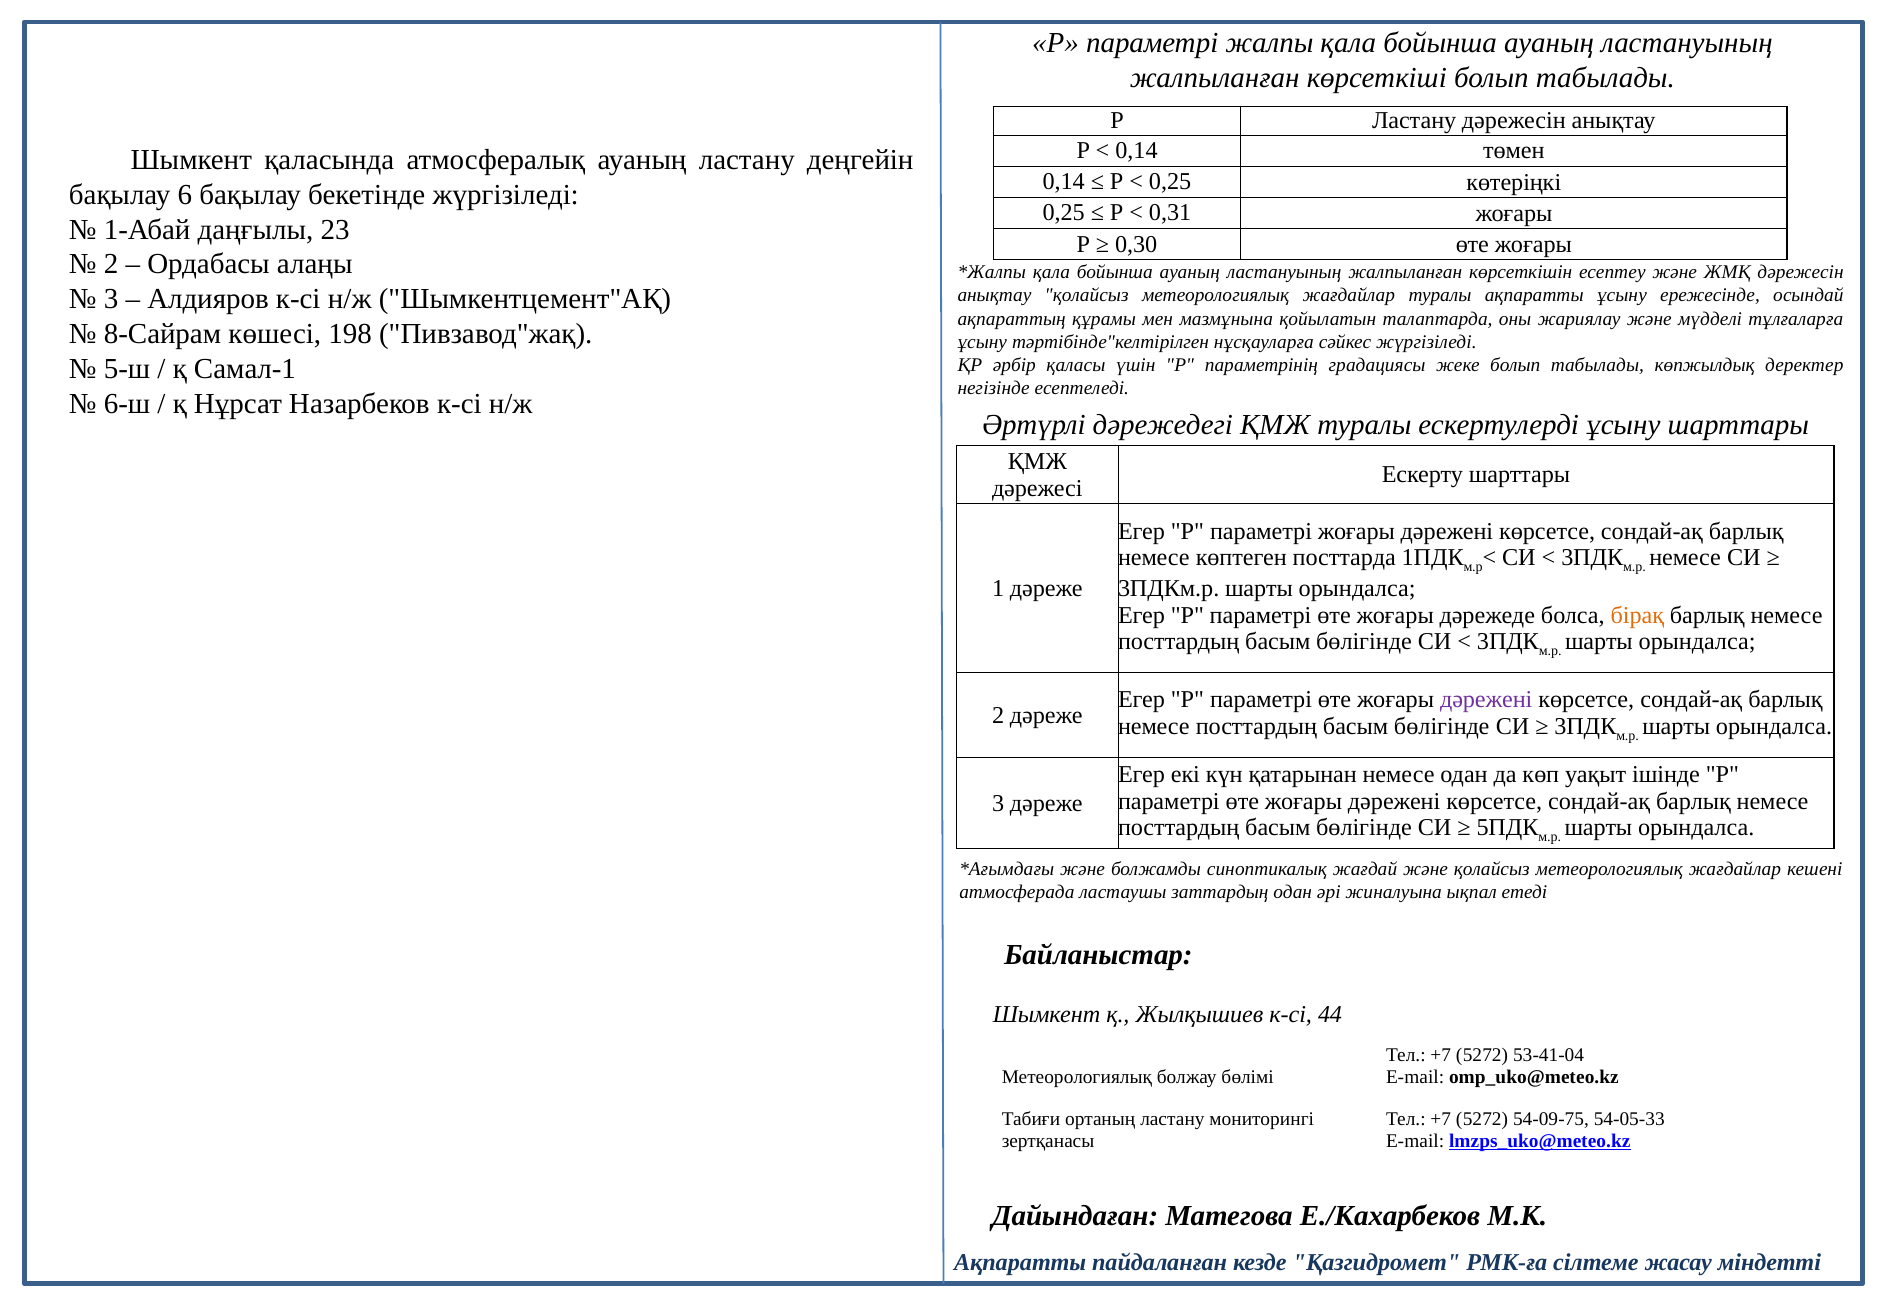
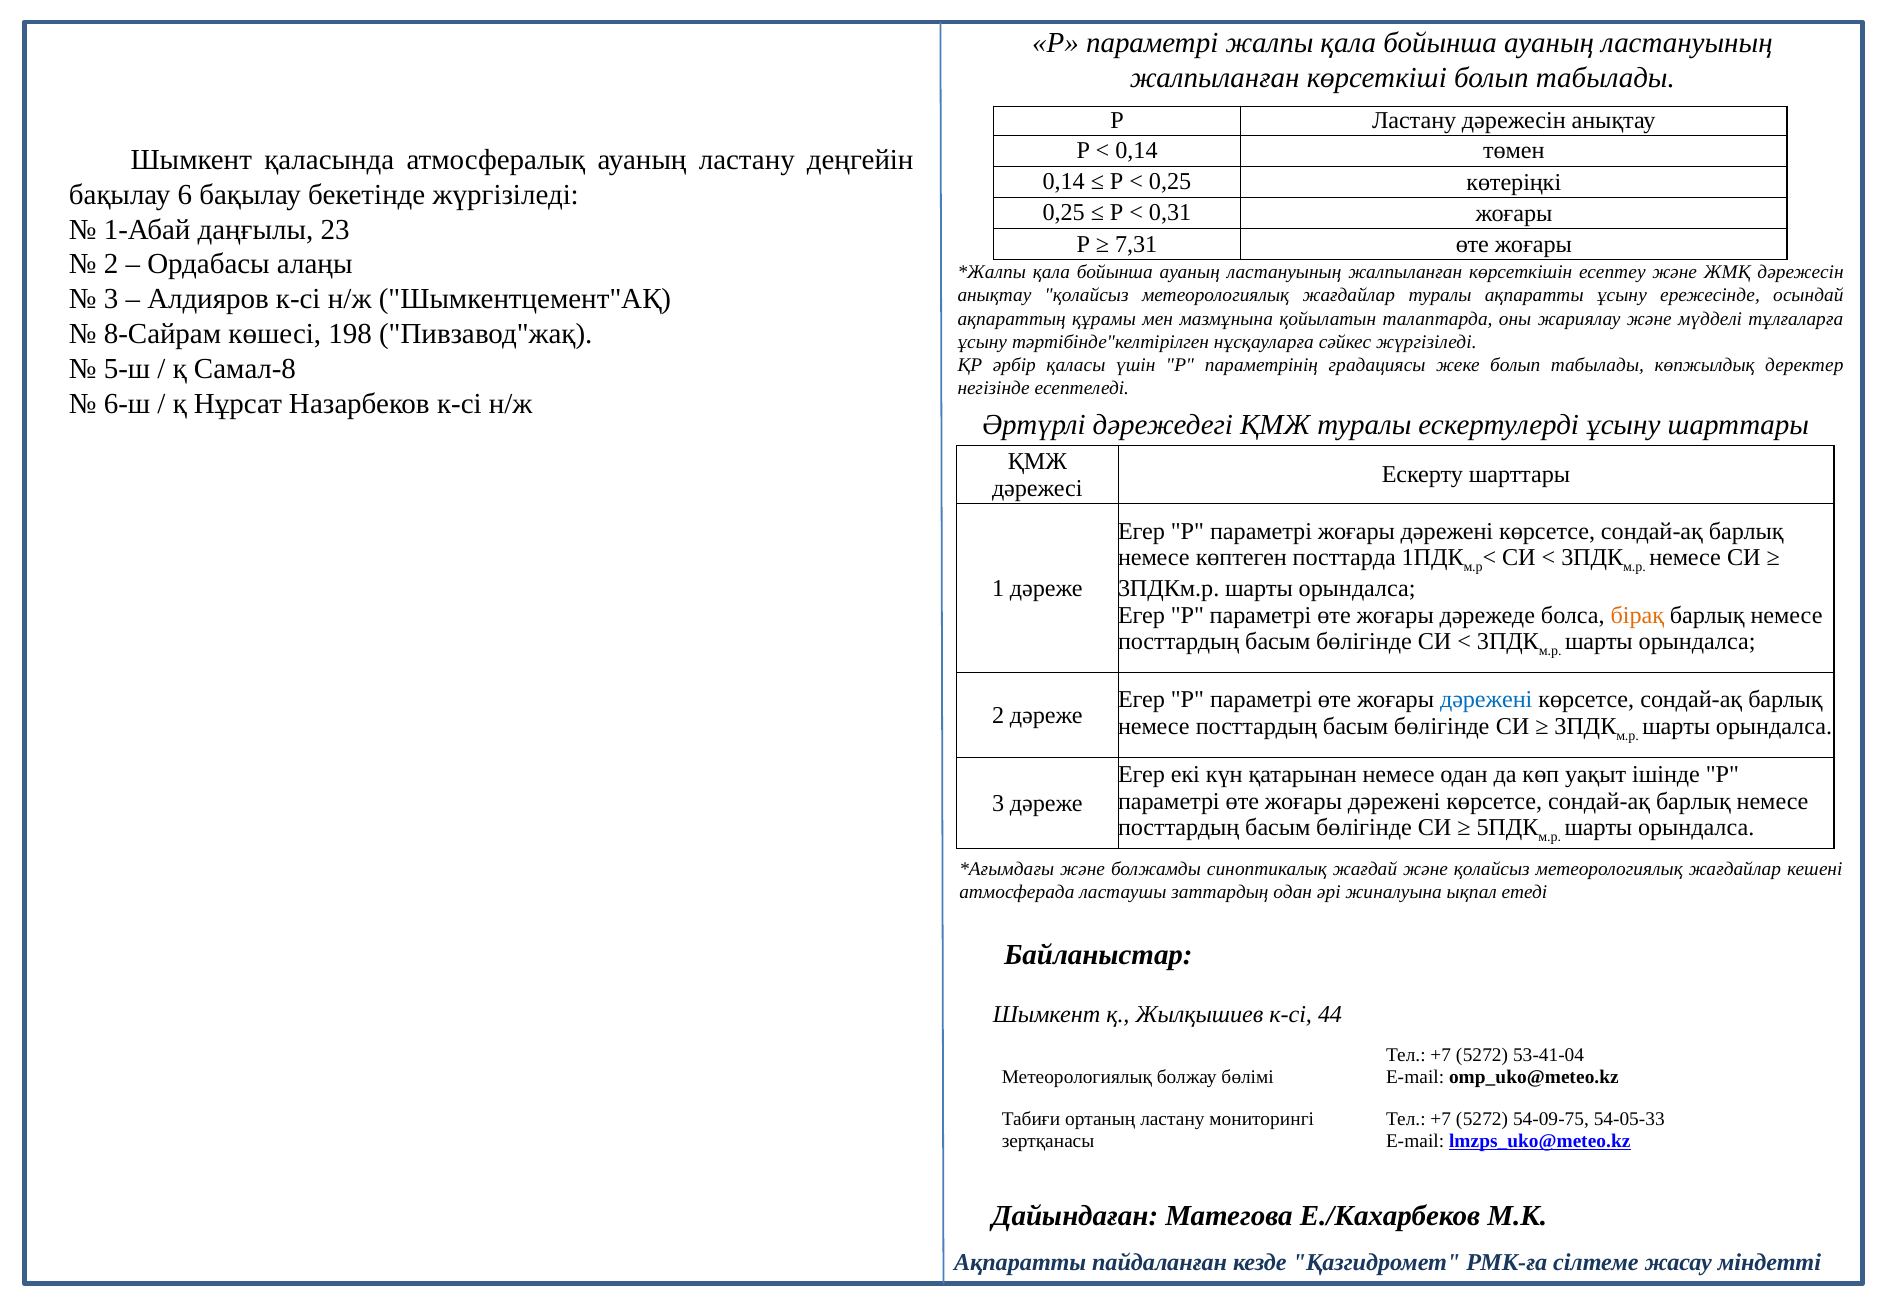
0,30: 0,30 -> 7,31 (1136, 244)
Самал-1: Самал-1 -> Самал-8 (245, 369)
дәрежені colour: purple -> blue (1486, 700)
